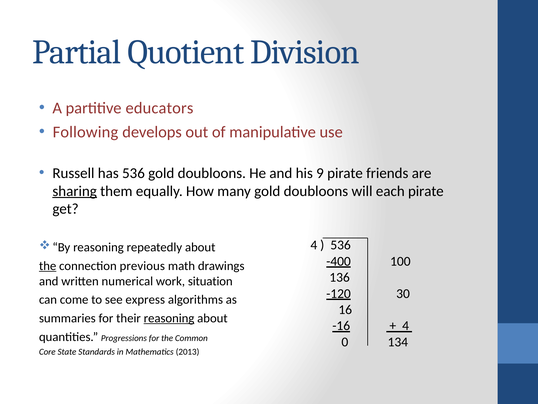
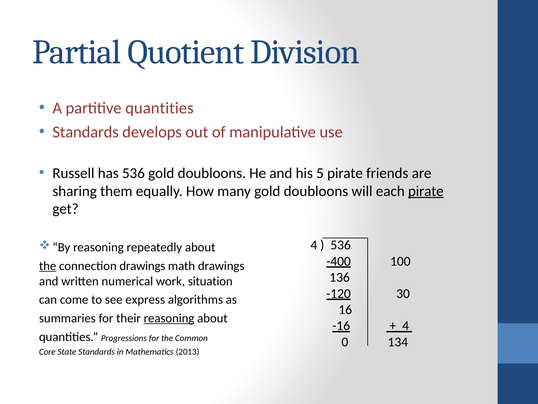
partitive educators: educators -> quantities (159, 108)
Following: Following -> Standards (86, 132)
9: 9 -> 5 (320, 173)
sharing underline: present -> none (75, 191)
pirate underline: none -> present (426, 191)
connection previous: previous -> drawings (142, 266)
